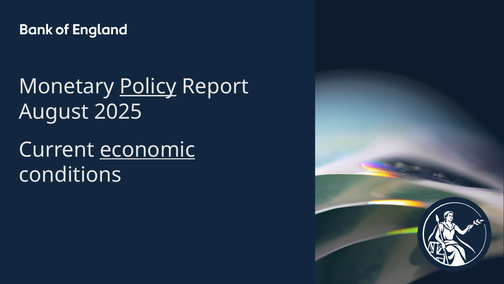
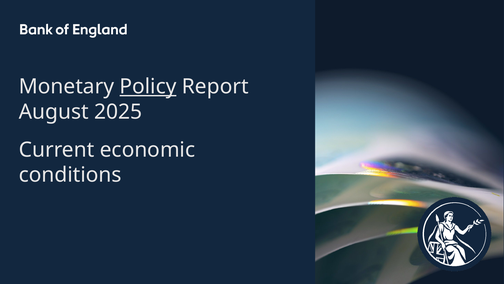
economic underline: present -> none (147, 150)
